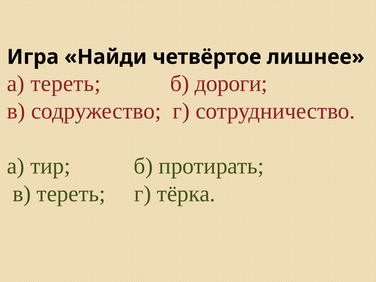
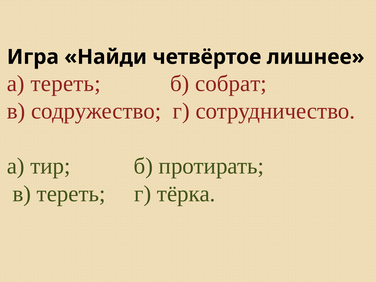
дороги: дороги -> собрат (231, 83)
